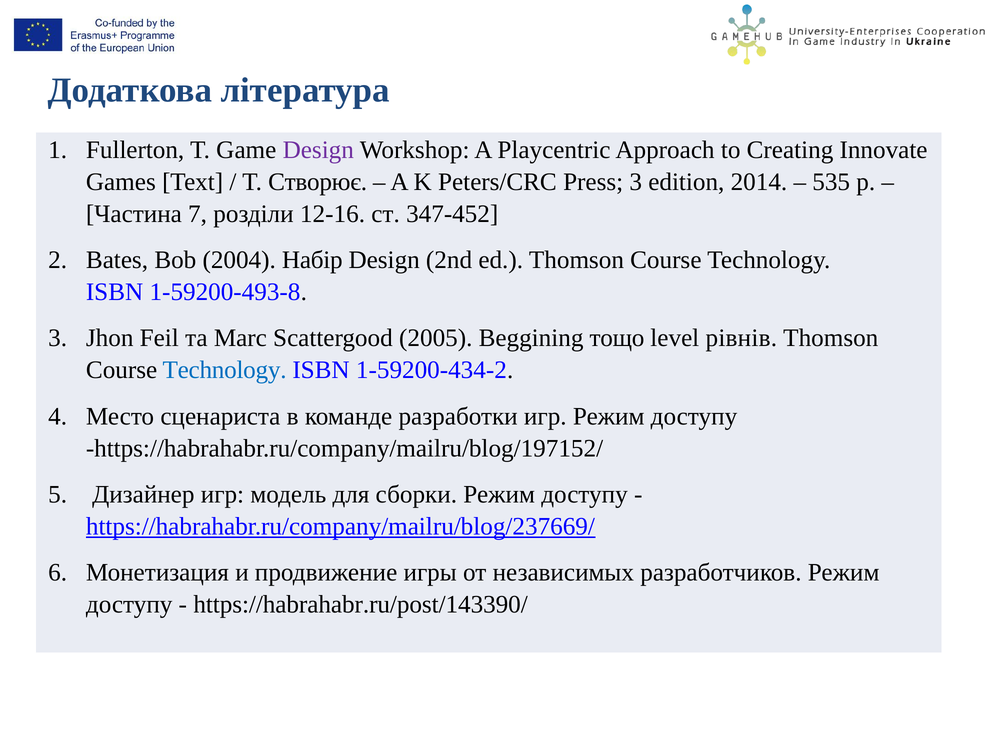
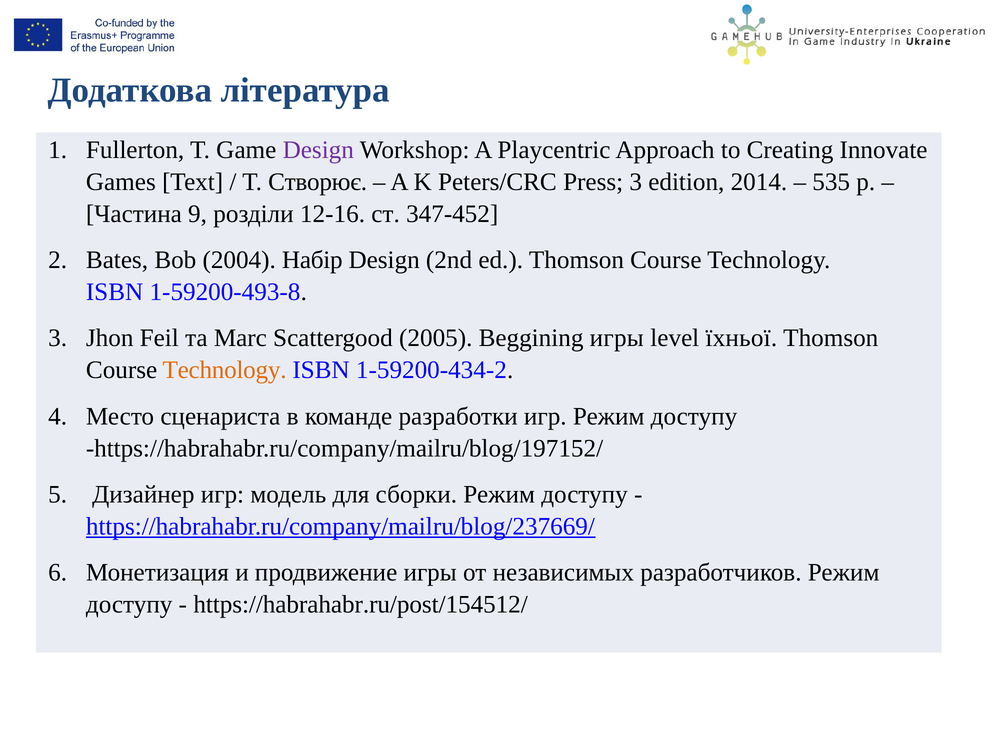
7: 7 -> 9 (198, 214)
Beggining тощо: тощо -> игры (617, 338)
рівнів: рівнів -> їхньої (741, 338)
Technology colour: blue -> orange (225, 370)
https://habrahabr.ru/post/143390/: https://habrahabr.ru/post/143390/ -> https://habrahabr.ru/post/154512/ (361, 604)
